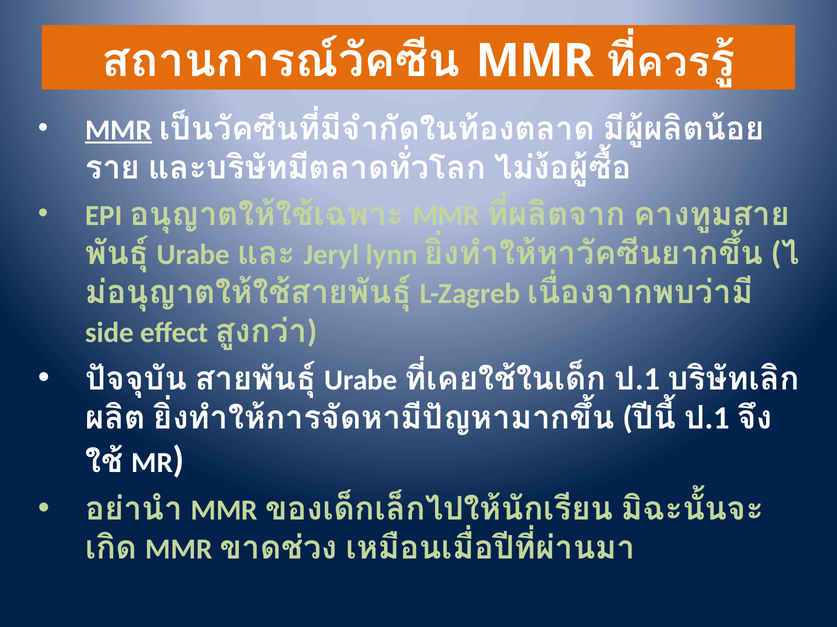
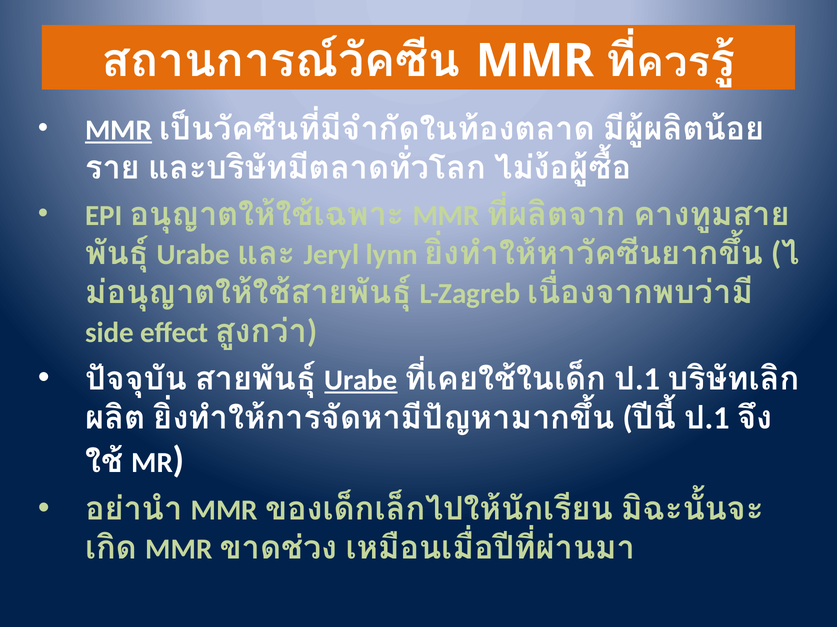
Urabe underline: none -> present (361, 380)
